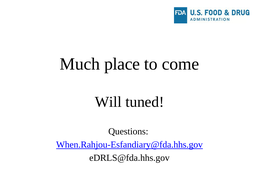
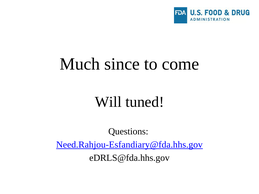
place: place -> since (122, 64)
When.Rahjou-Esfandiary@fda.hhs.gov: When.Rahjou-Esfandiary@fda.hhs.gov -> Need.Rahjou-Esfandiary@fda.hhs.gov (129, 145)
